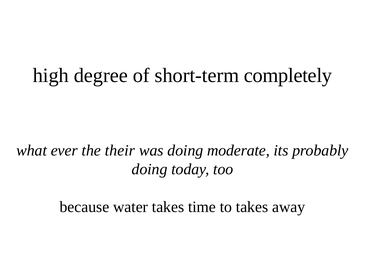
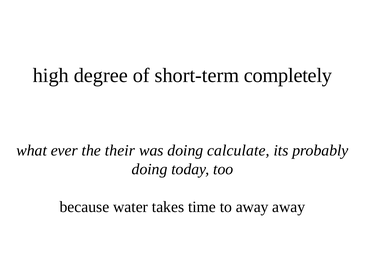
moderate: moderate -> calculate (238, 150)
to takes: takes -> away (252, 207)
